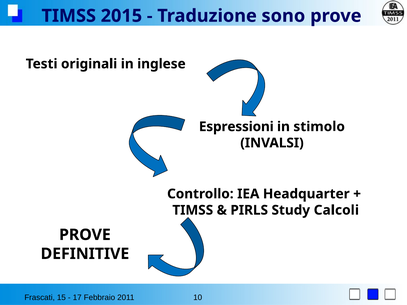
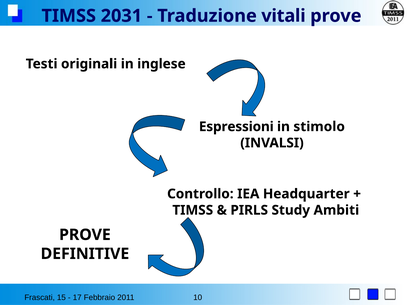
2015: 2015 -> 2031 (121, 16)
sono: sono -> vitali (283, 16)
Calcoli: Calcoli -> Ambiti (336, 210)
